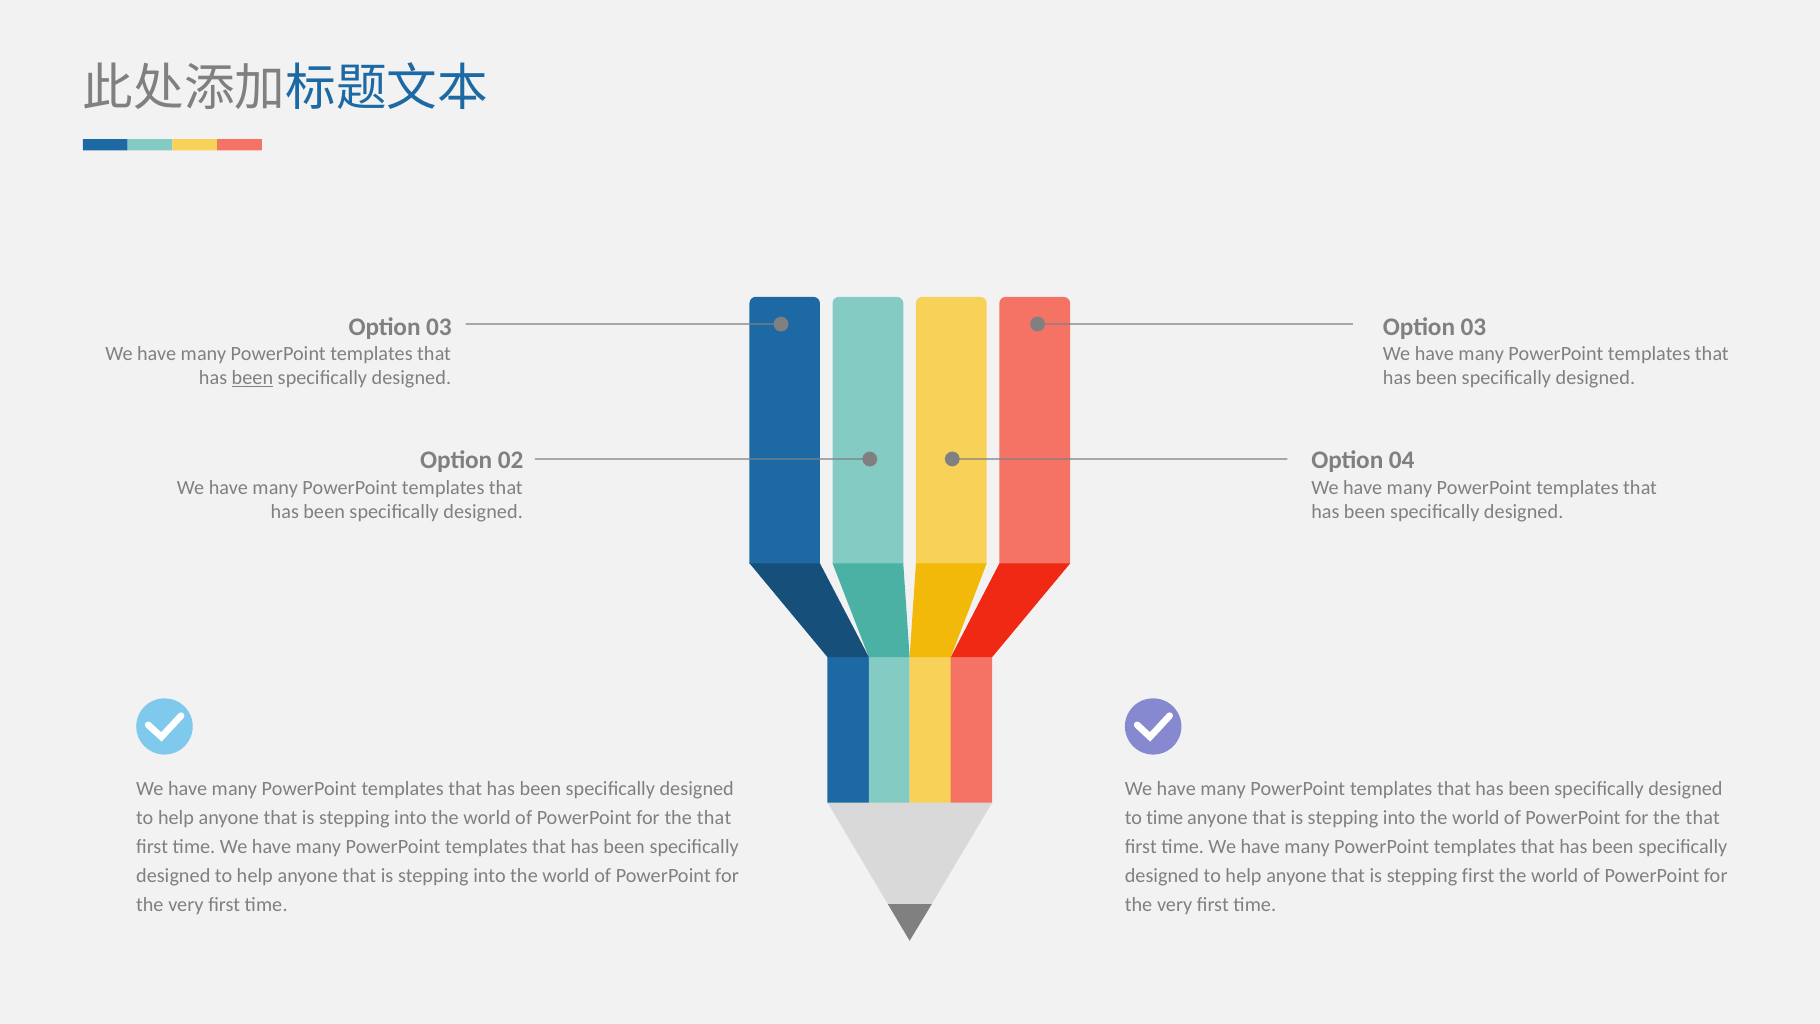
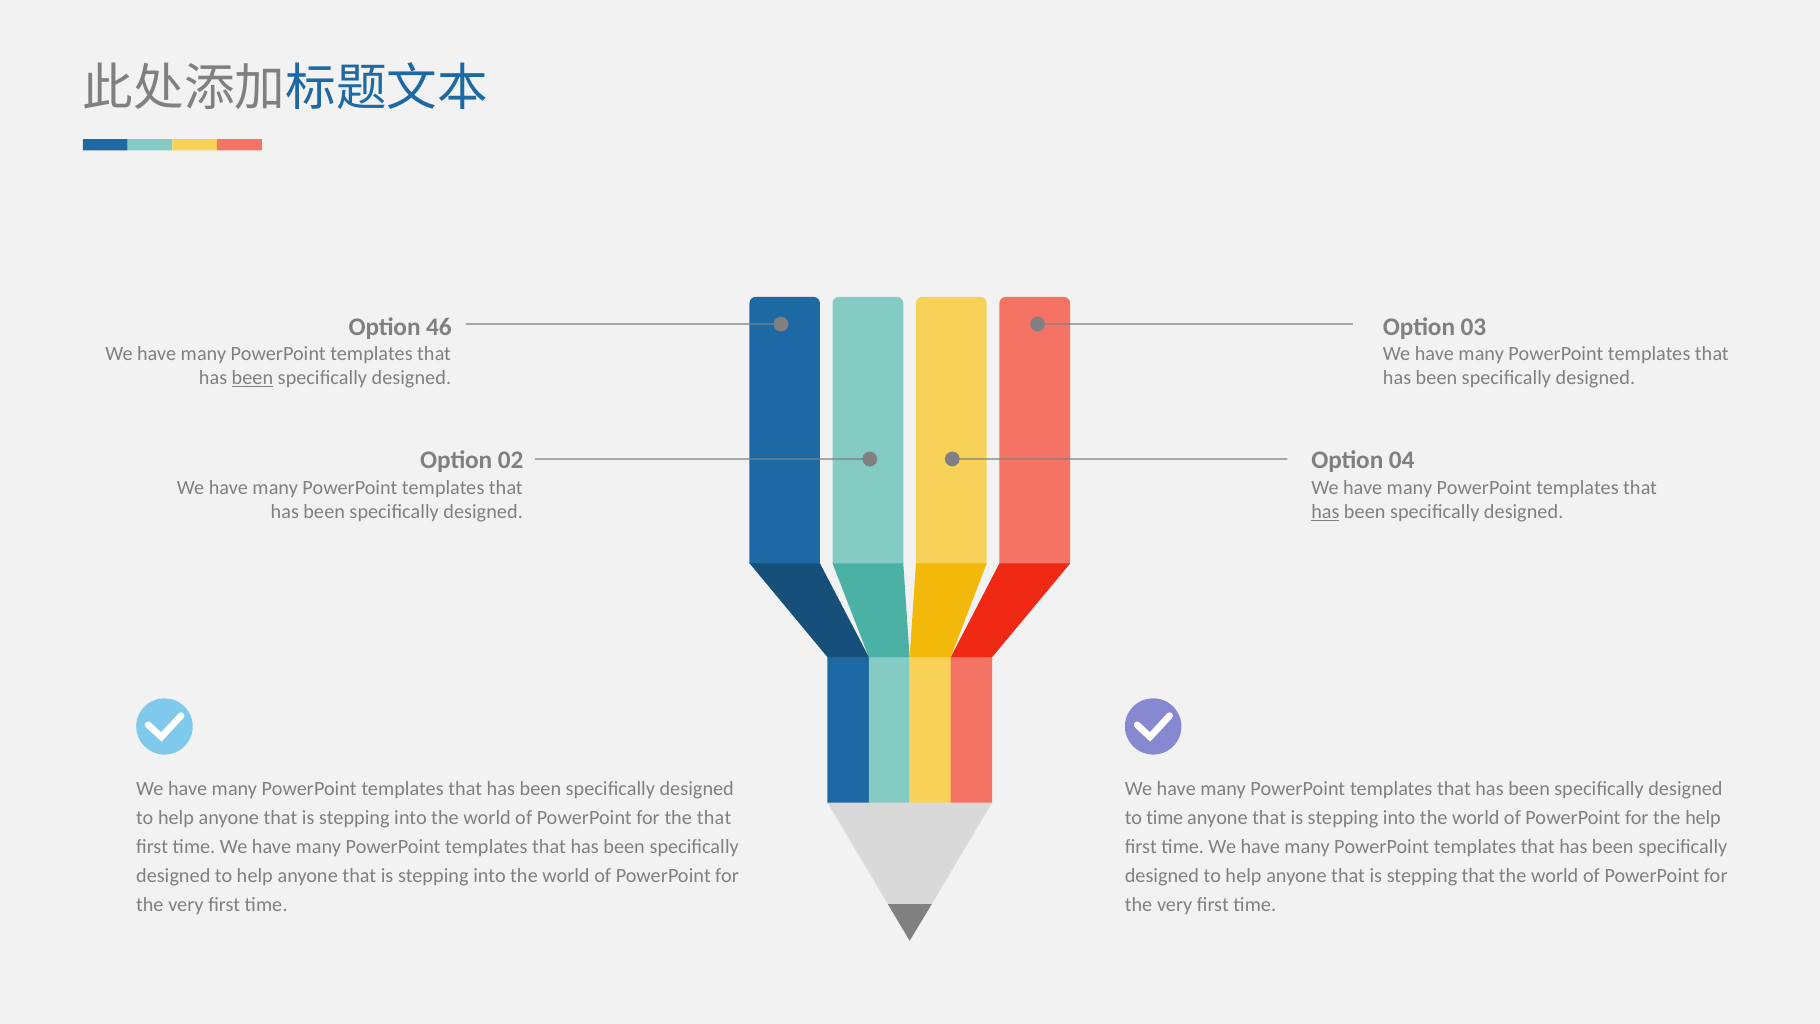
03: 03 -> 46 (439, 327)
has underline: none -> present (1325, 512)
that: that -> help (1703, 817)
stepping first: first -> that (1478, 875)
